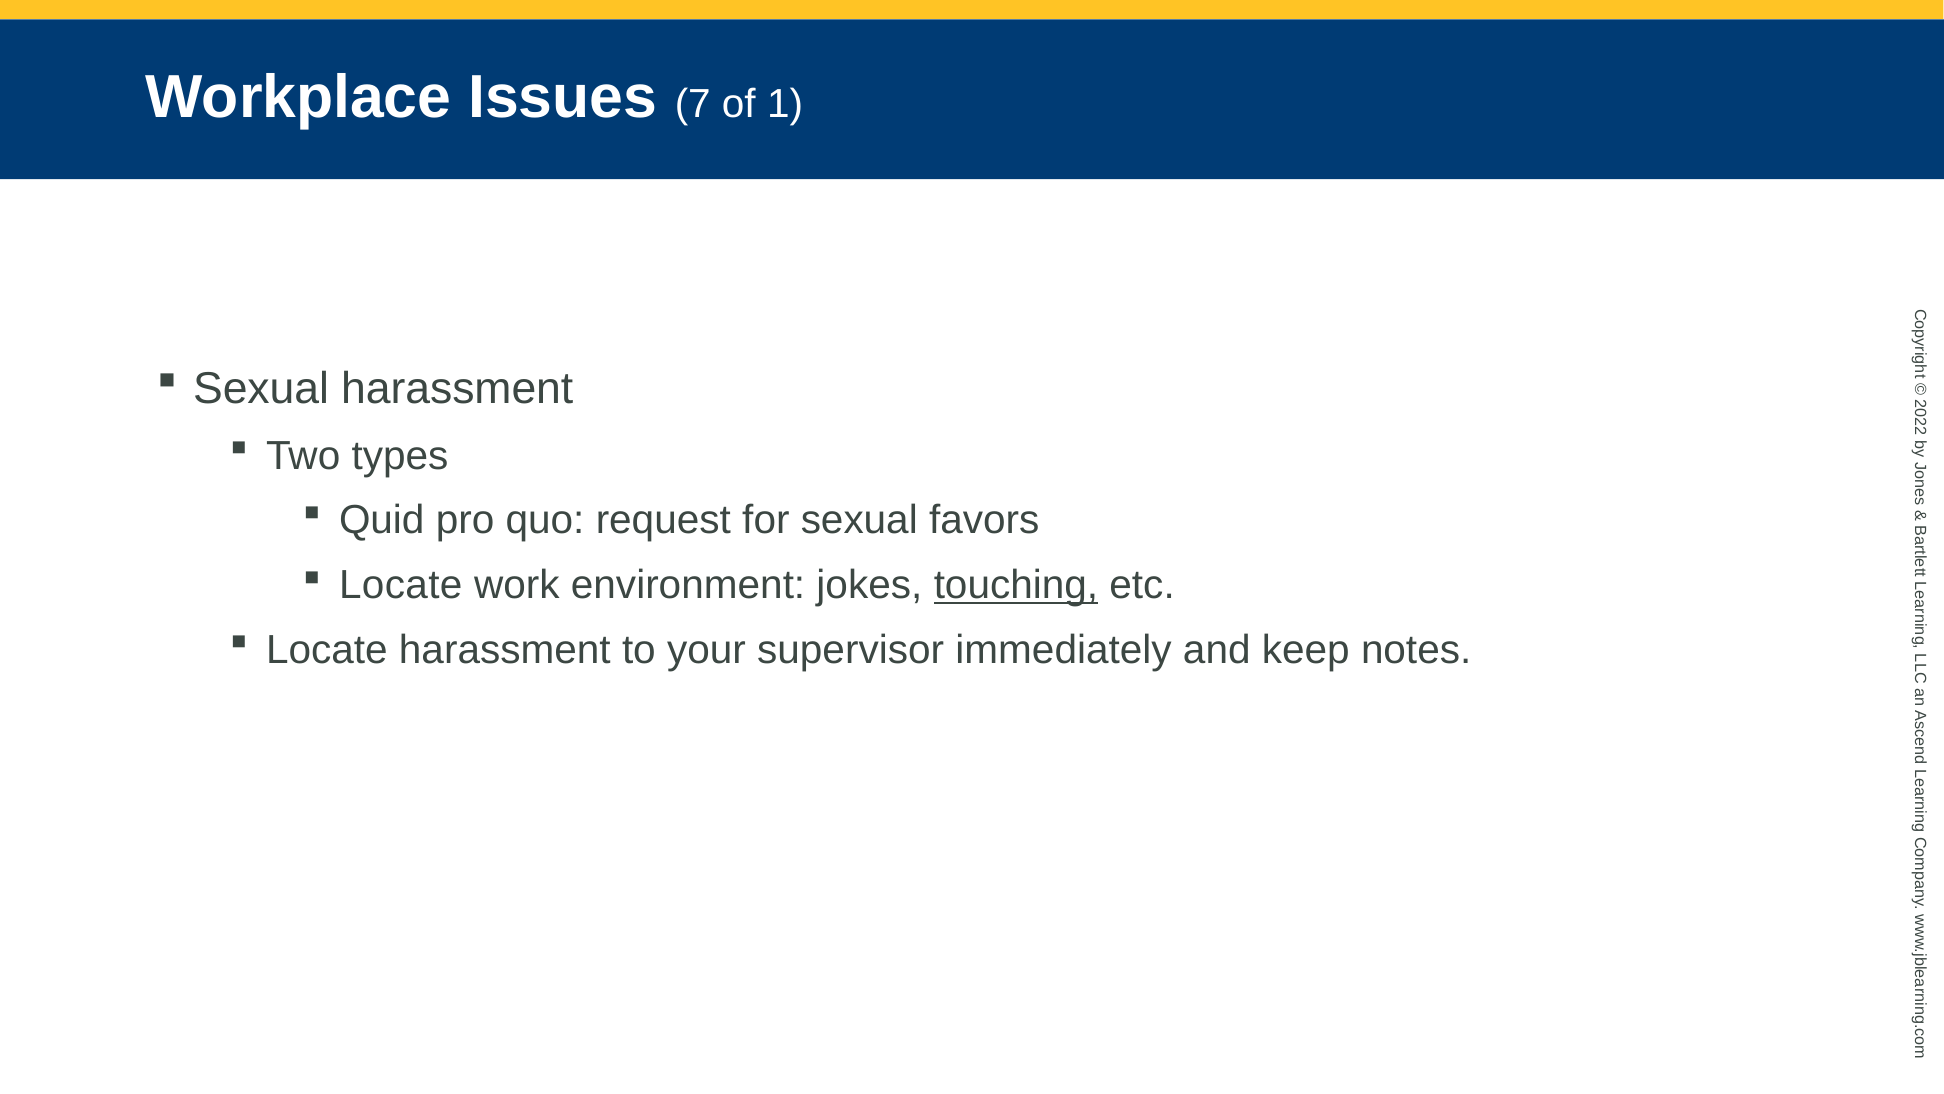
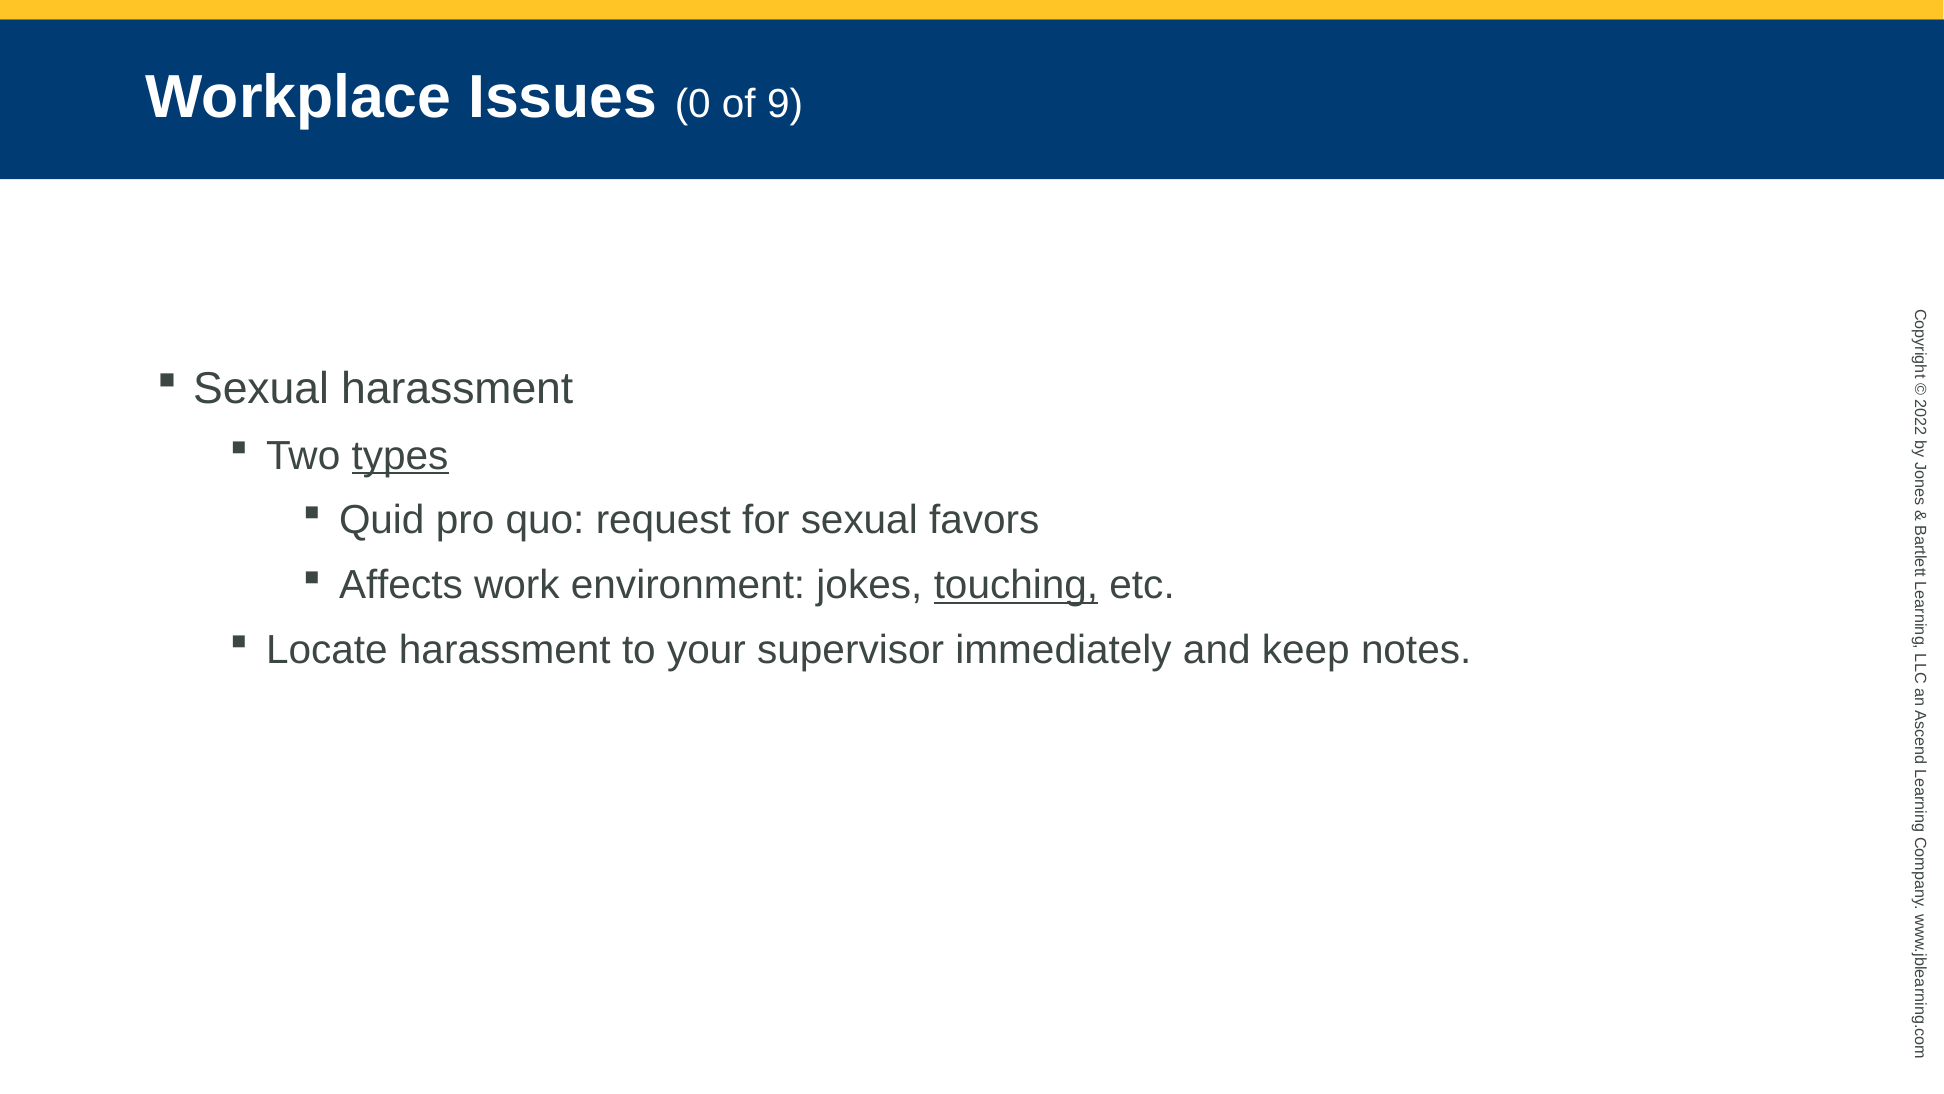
Issues 7: 7 -> 0 (693, 104)
1: 1 -> 9 (785, 104)
types underline: none -> present (400, 455)
Locate: Locate -> Affects (401, 585)
